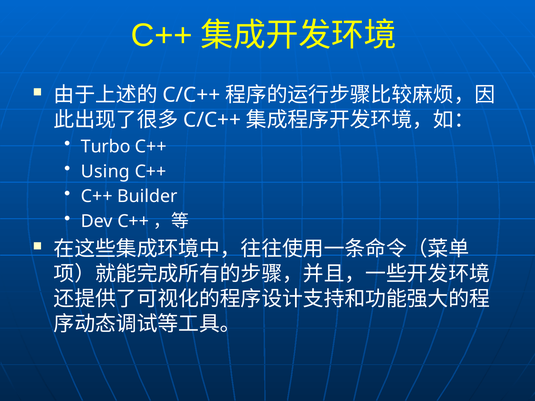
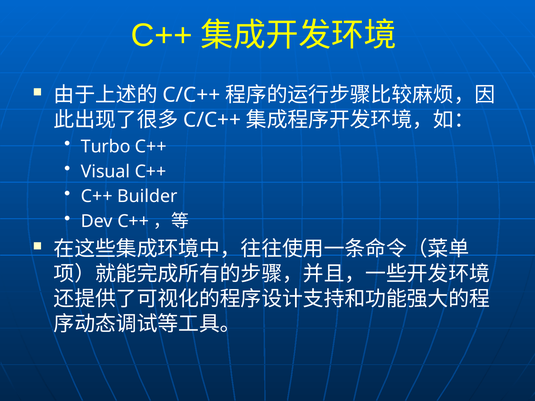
Using: Using -> Visual (106, 172)
